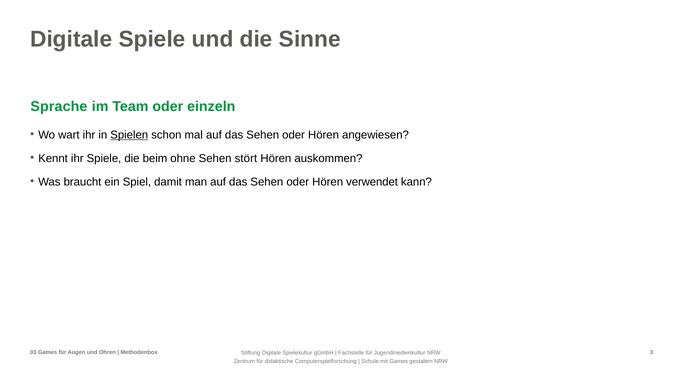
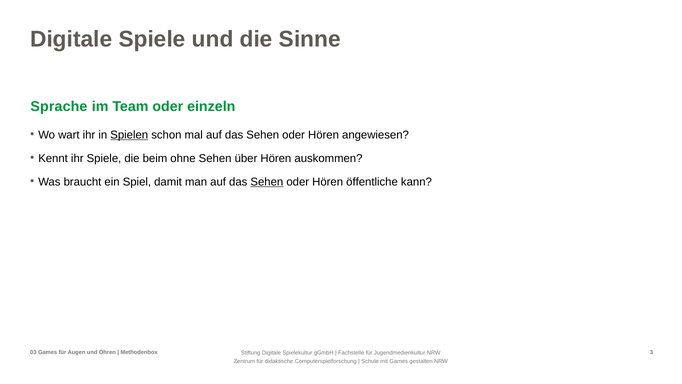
stört: stört -> über (246, 158)
Sehen underline: none -> present (267, 182)
verwendet: verwendet -> öffentliche (372, 182)
